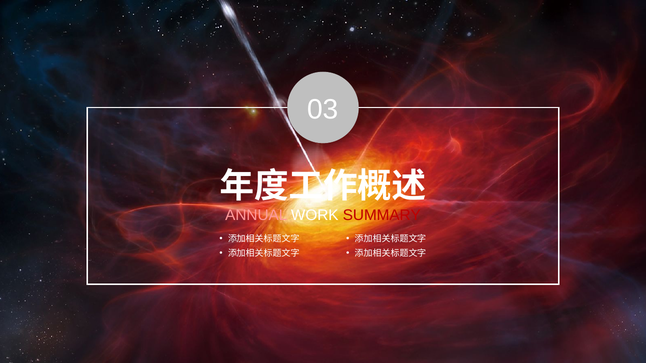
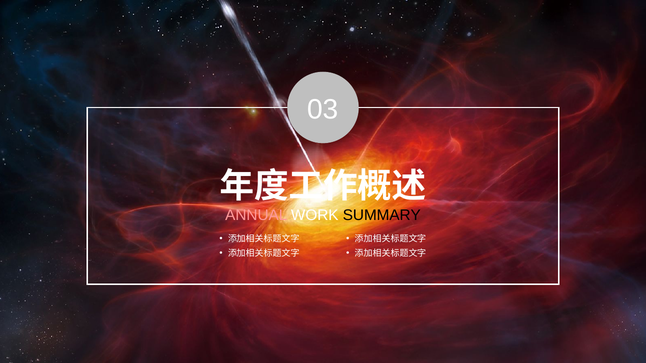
SUMMARY colour: red -> black (382, 215)
